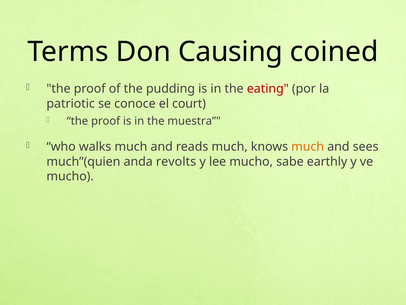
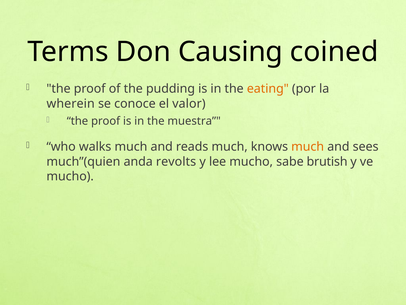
eating colour: red -> orange (268, 89)
patriotic: patriotic -> wherein (71, 103)
court: court -> valor (189, 103)
earthly: earthly -> brutish (327, 161)
